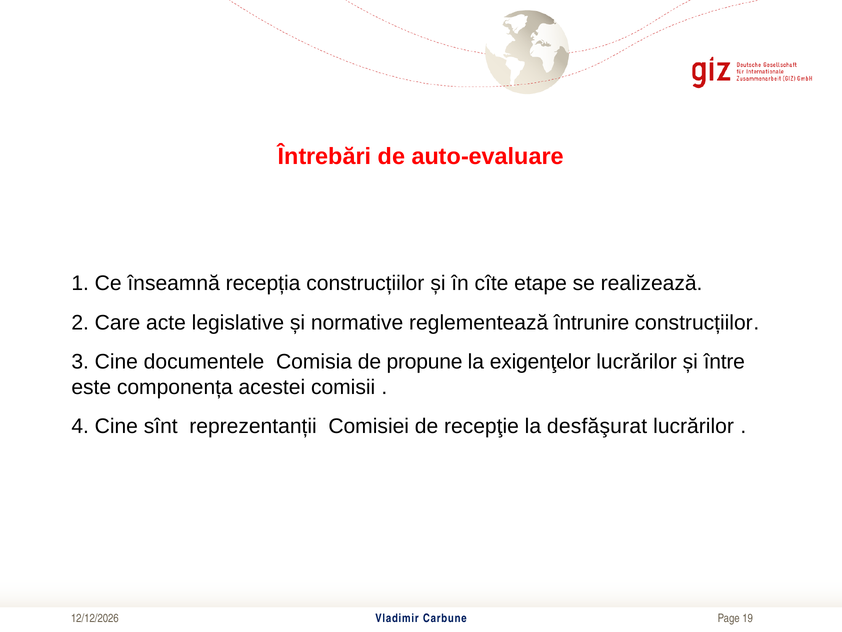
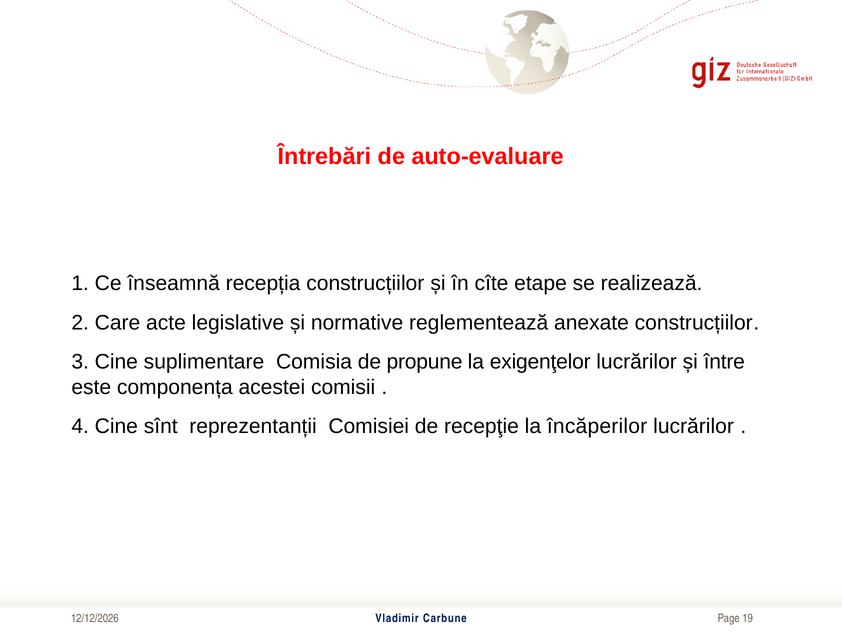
întrunire: întrunire -> anexate (591, 322)
documentele: documentele -> suplimentare (204, 362)
desfăşurat: desfăşurat -> încăperilor (597, 426)
